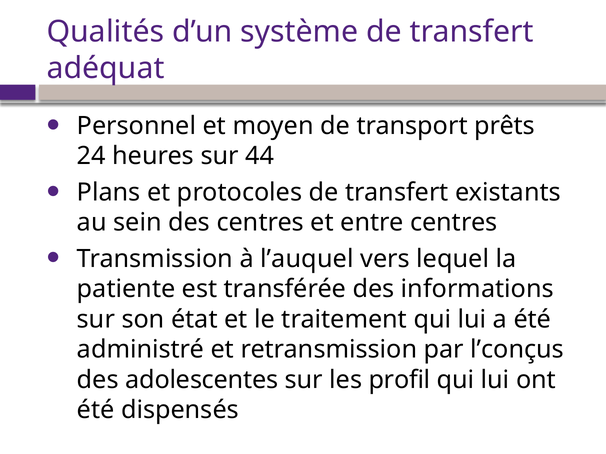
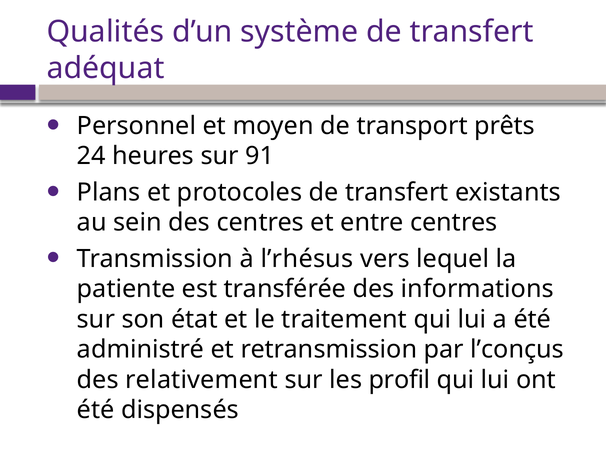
44: 44 -> 91 (260, 156)
l’auquel: l’auquel -> l’rhésus (307, 259)
adolescentes: adolescentes -> relativement (202, 380)
